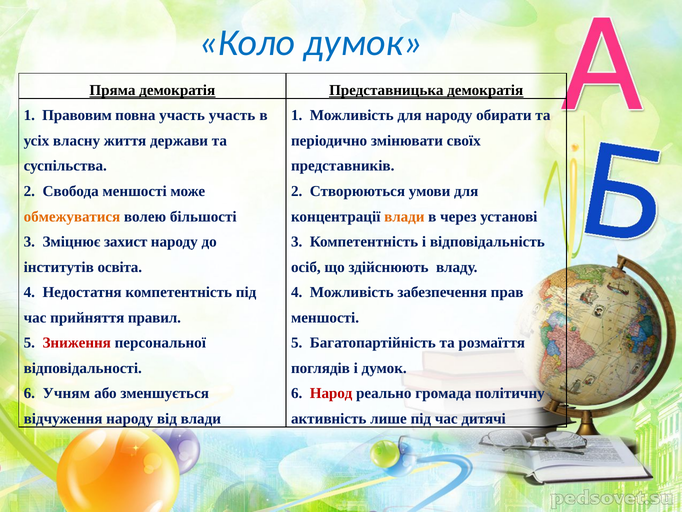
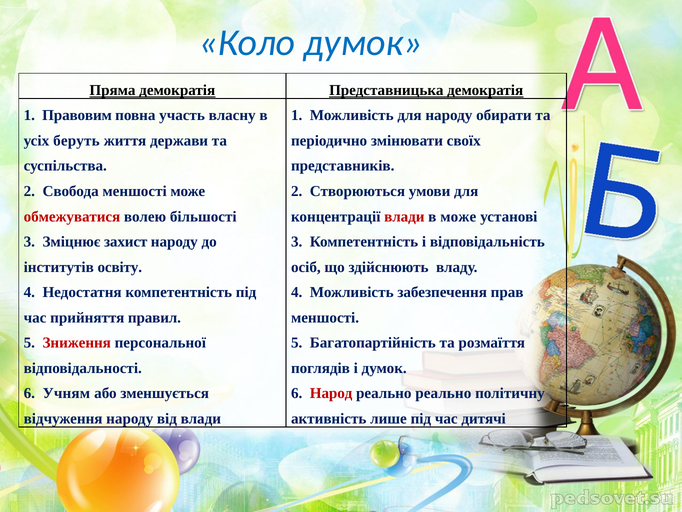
участь участь: участь -> власну (232, 115)
власну: власну -> беруть (76, 141)
обмежуватися colour: orange -> red (72, 216)
влади colour: orange -> red (404, 216)
в через: через -> може (458, 216)
освіта: освіта -> освіту (120, 267)
реально громада: громада -> реально (443, 393)
